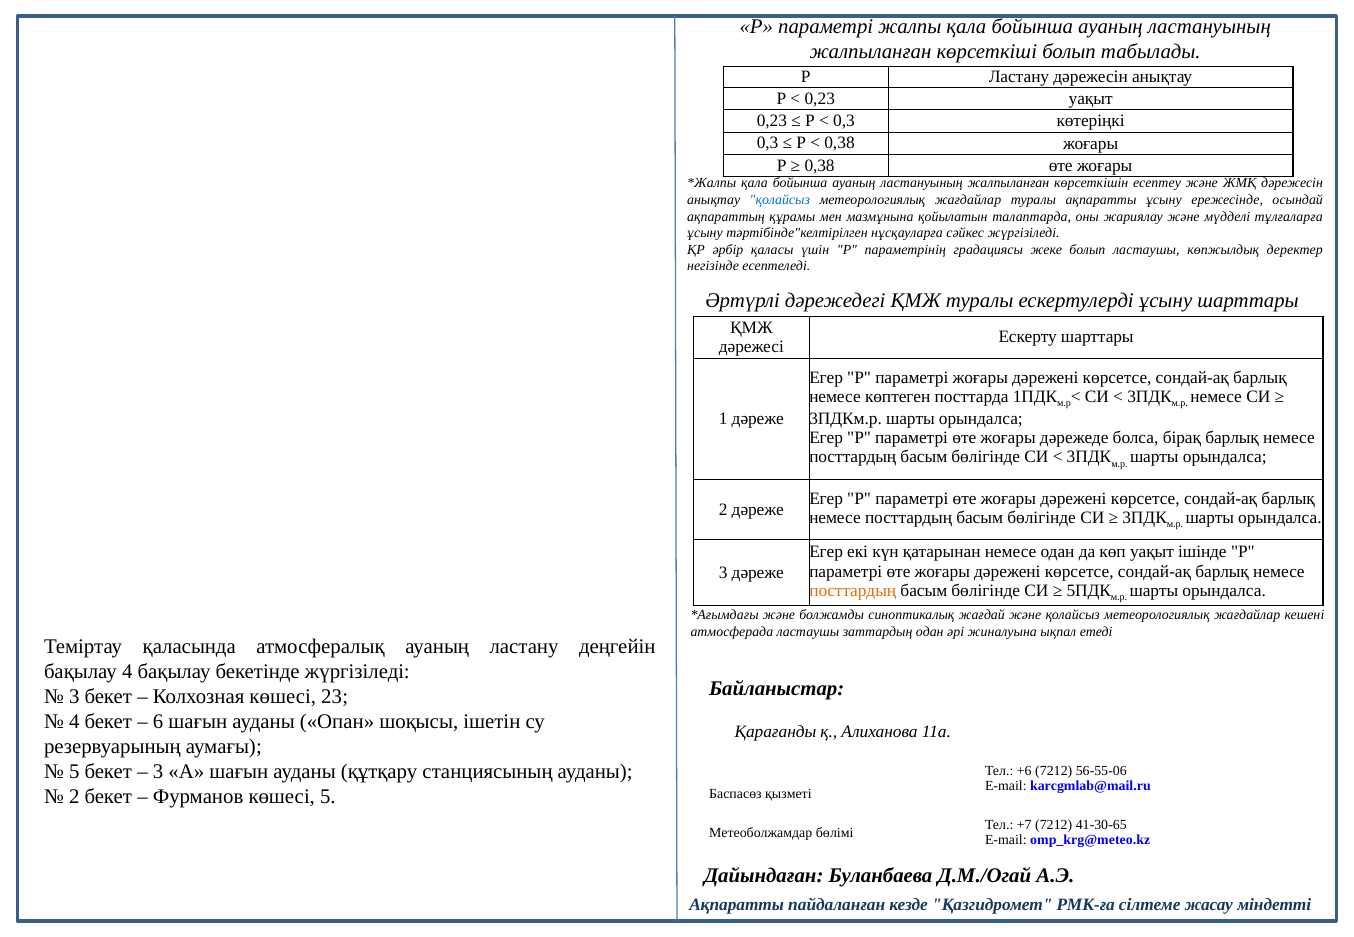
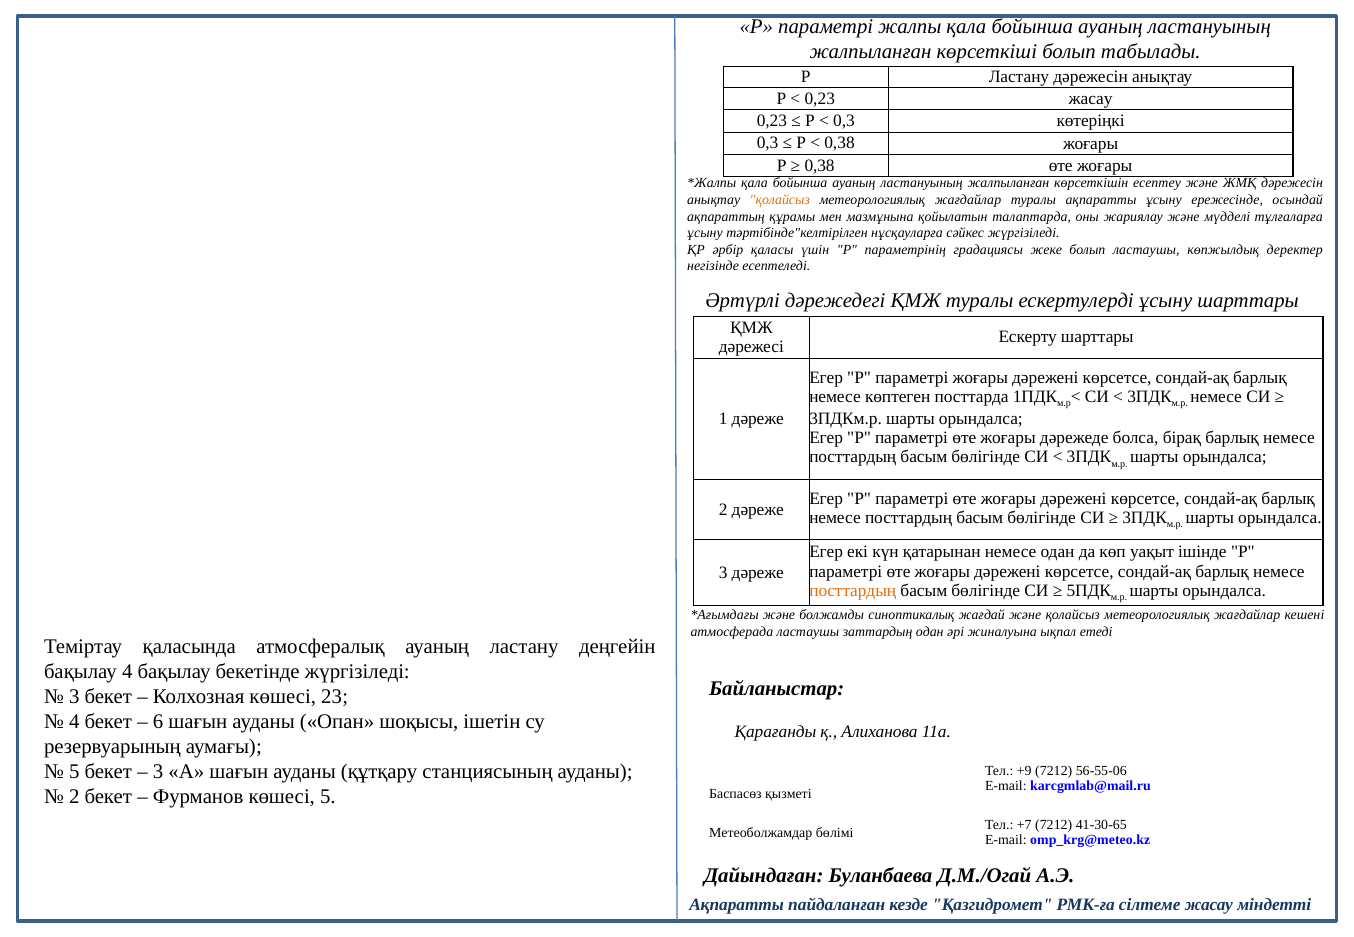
0,23 уақыт: уақыт -> жасау (1091, 99)
қолайсыз colour: blue -> orange (780, 200)
+6: +6 -> +9 (1024, 771)
